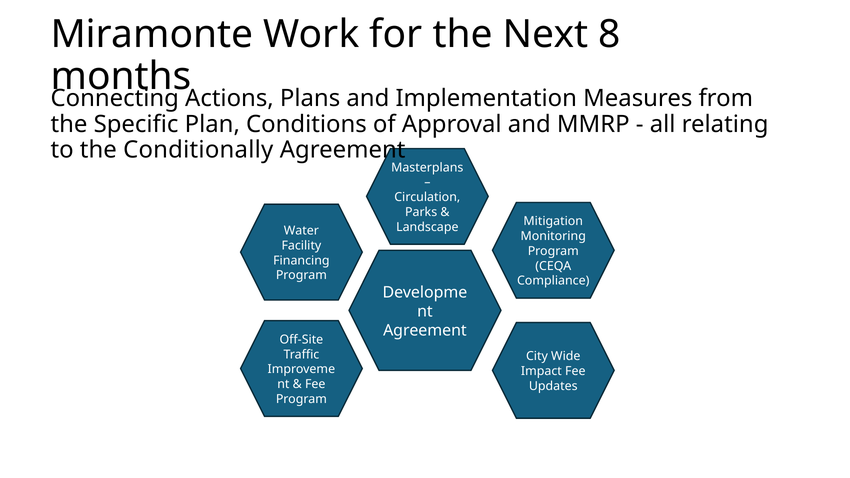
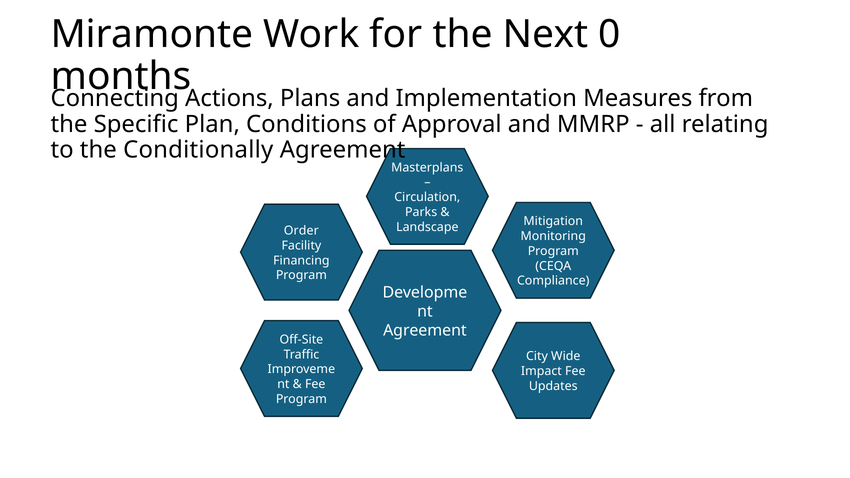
8: 8 -> 0 (610, 34)
Water: Water -> Order (301, 231)
